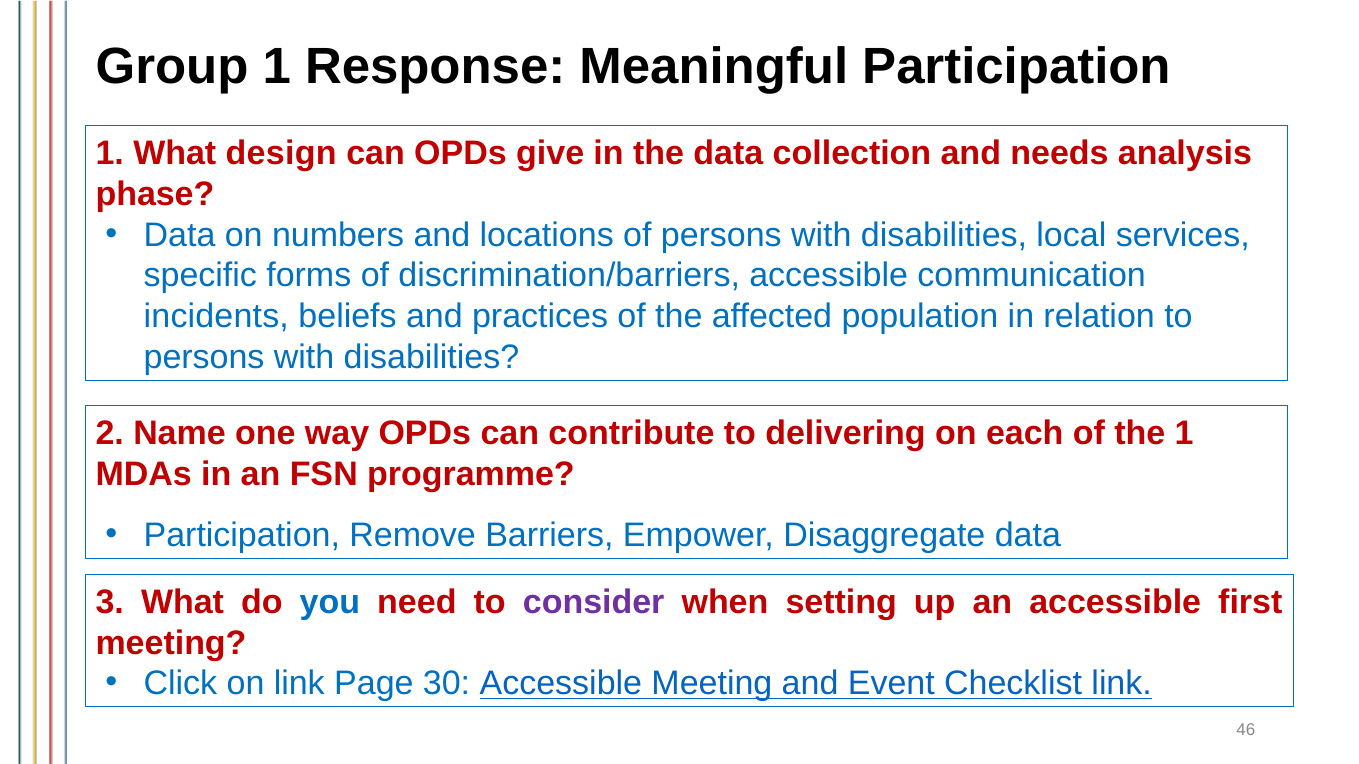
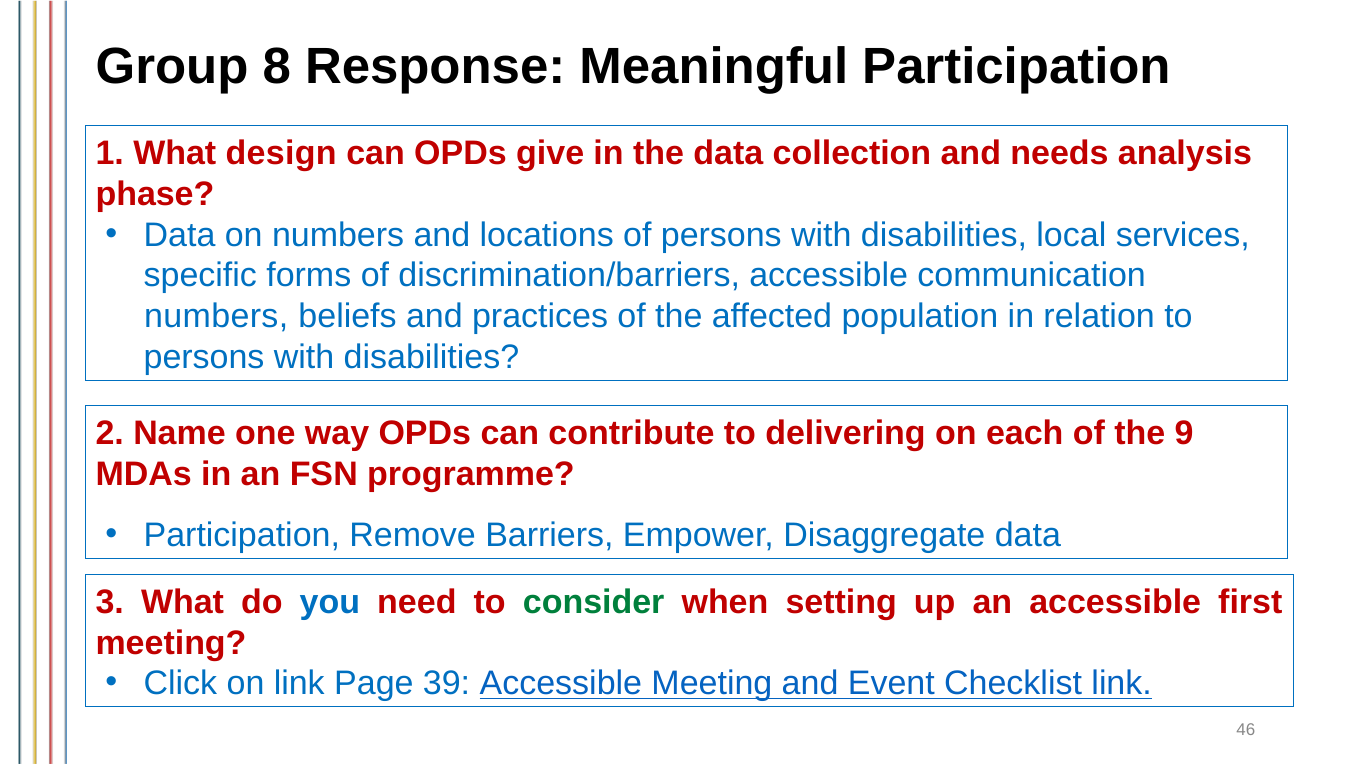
Group 1: 1 -> 8 (277, 67)
incidents: incidents -> numbers (216, 317)
the 1: 1 -> 9 (1184, 434)
consider colour: purple -> green (594, 602)
30: 30 -> 39 (447, 684)
